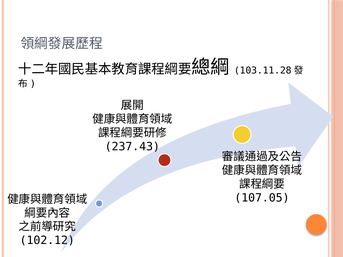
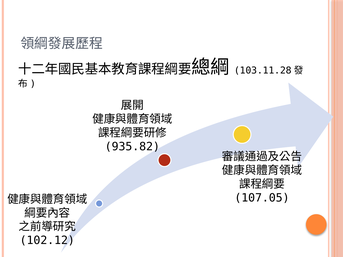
237.43: 237.43 -> 935.82 (132, 147)
